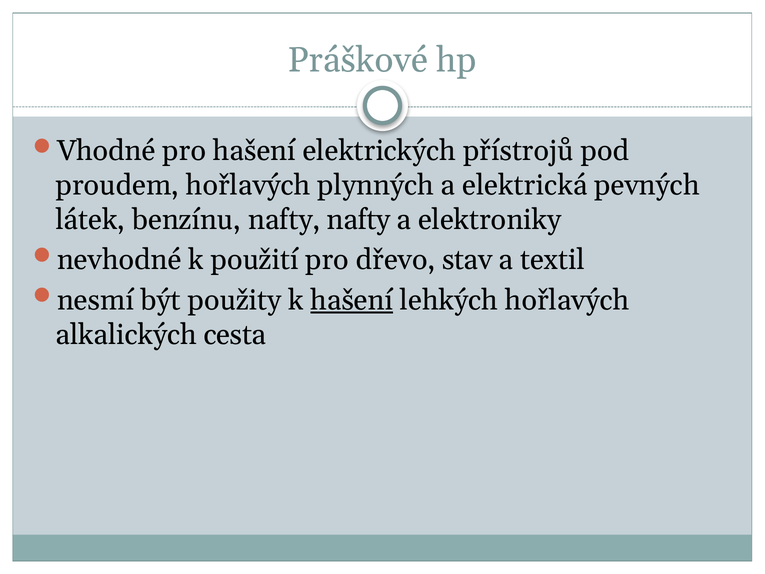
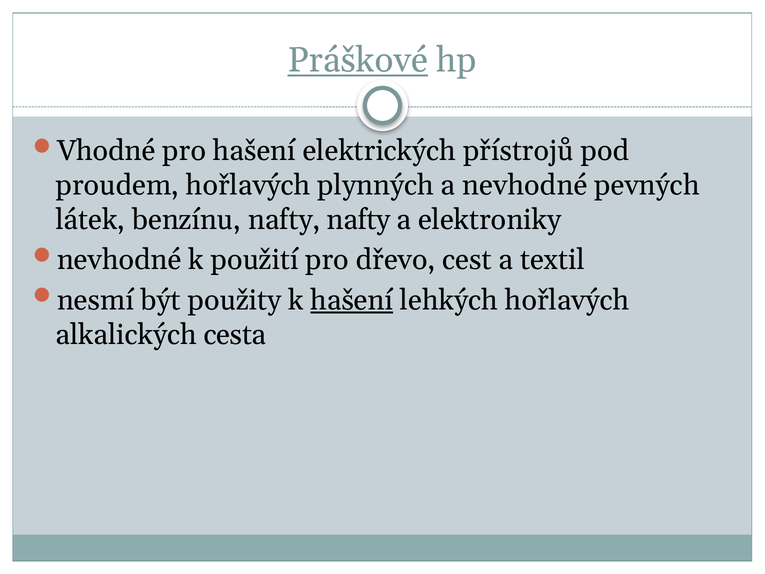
Práškové underline: none -> present (358, 60)
a elektrická: elektrická -> nevhodné (525, 185)
stav: stav -> cest (467, 260)
